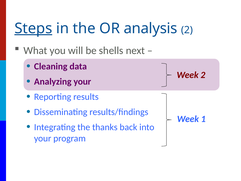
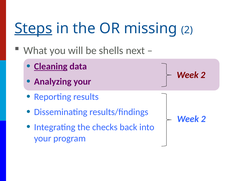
analysis: analysis -> missing (150, 28)
Cleaning underline: none -> present (51, 66)
1: 1 -> 2 (203, 119)
thanks: thanks -> checks (105, 127)
